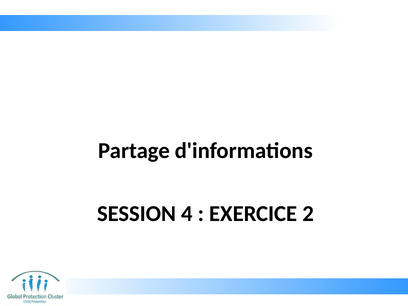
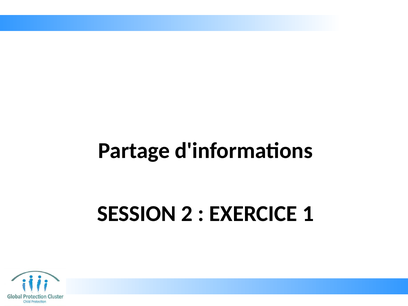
4: 4 -> 2 (187, 214)
2: 2 -> 1 (308, 214)
